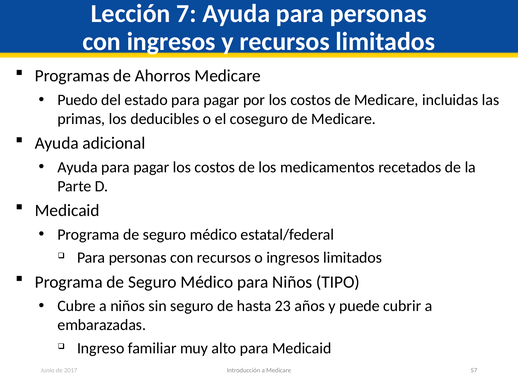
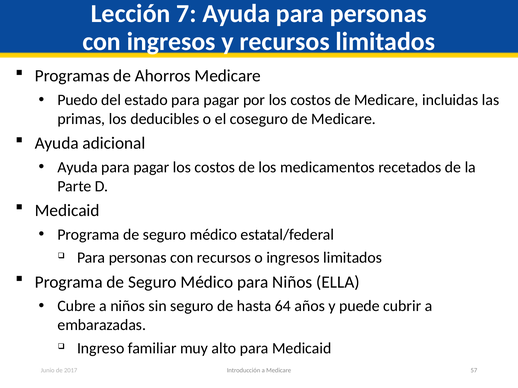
TIPO: TIPO -> ELLA (338, 282)
23: 23 -> 64 (283, 306)
